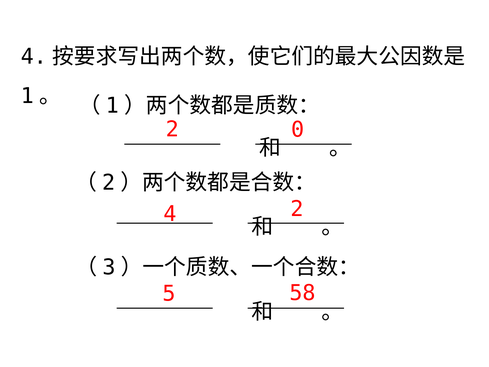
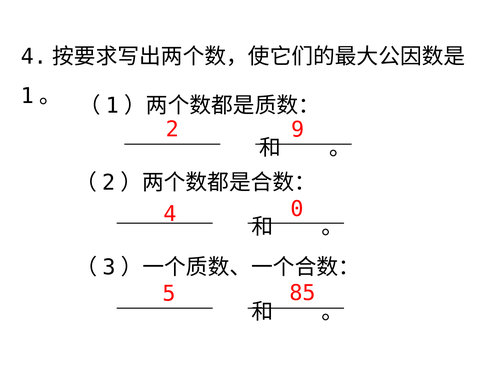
0: 0 -> 9 (298, 130)
4 2: 2 -> 0 (297, 209)
58: 58 -> 85 (302, 293)
